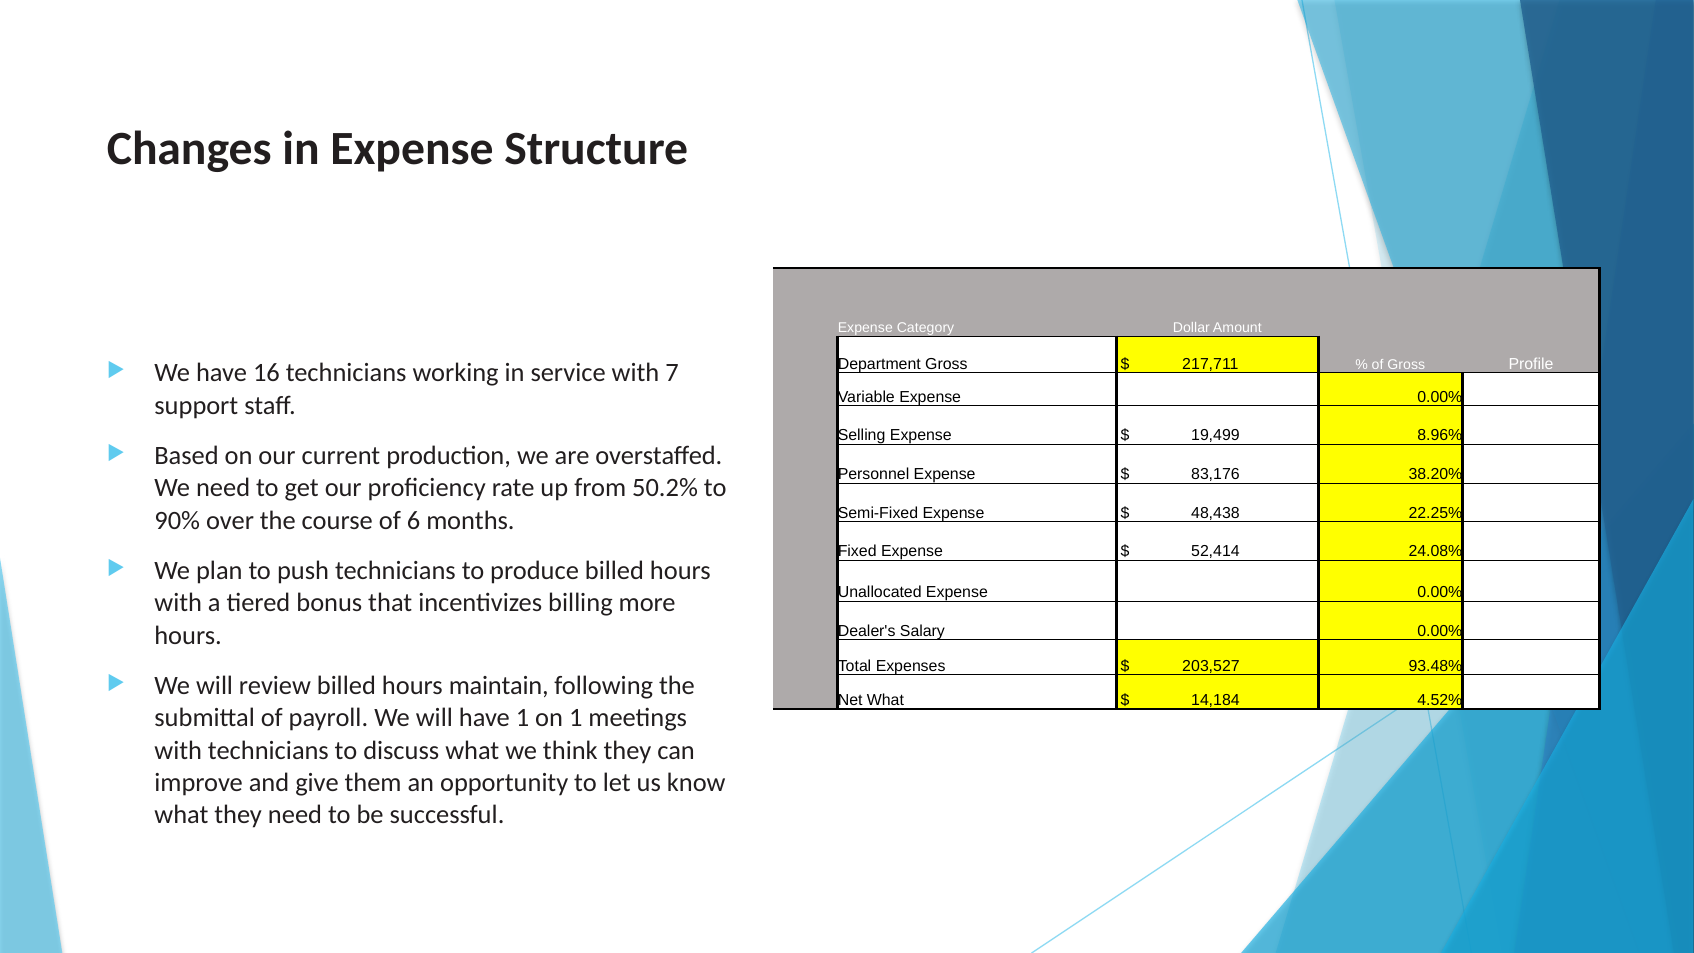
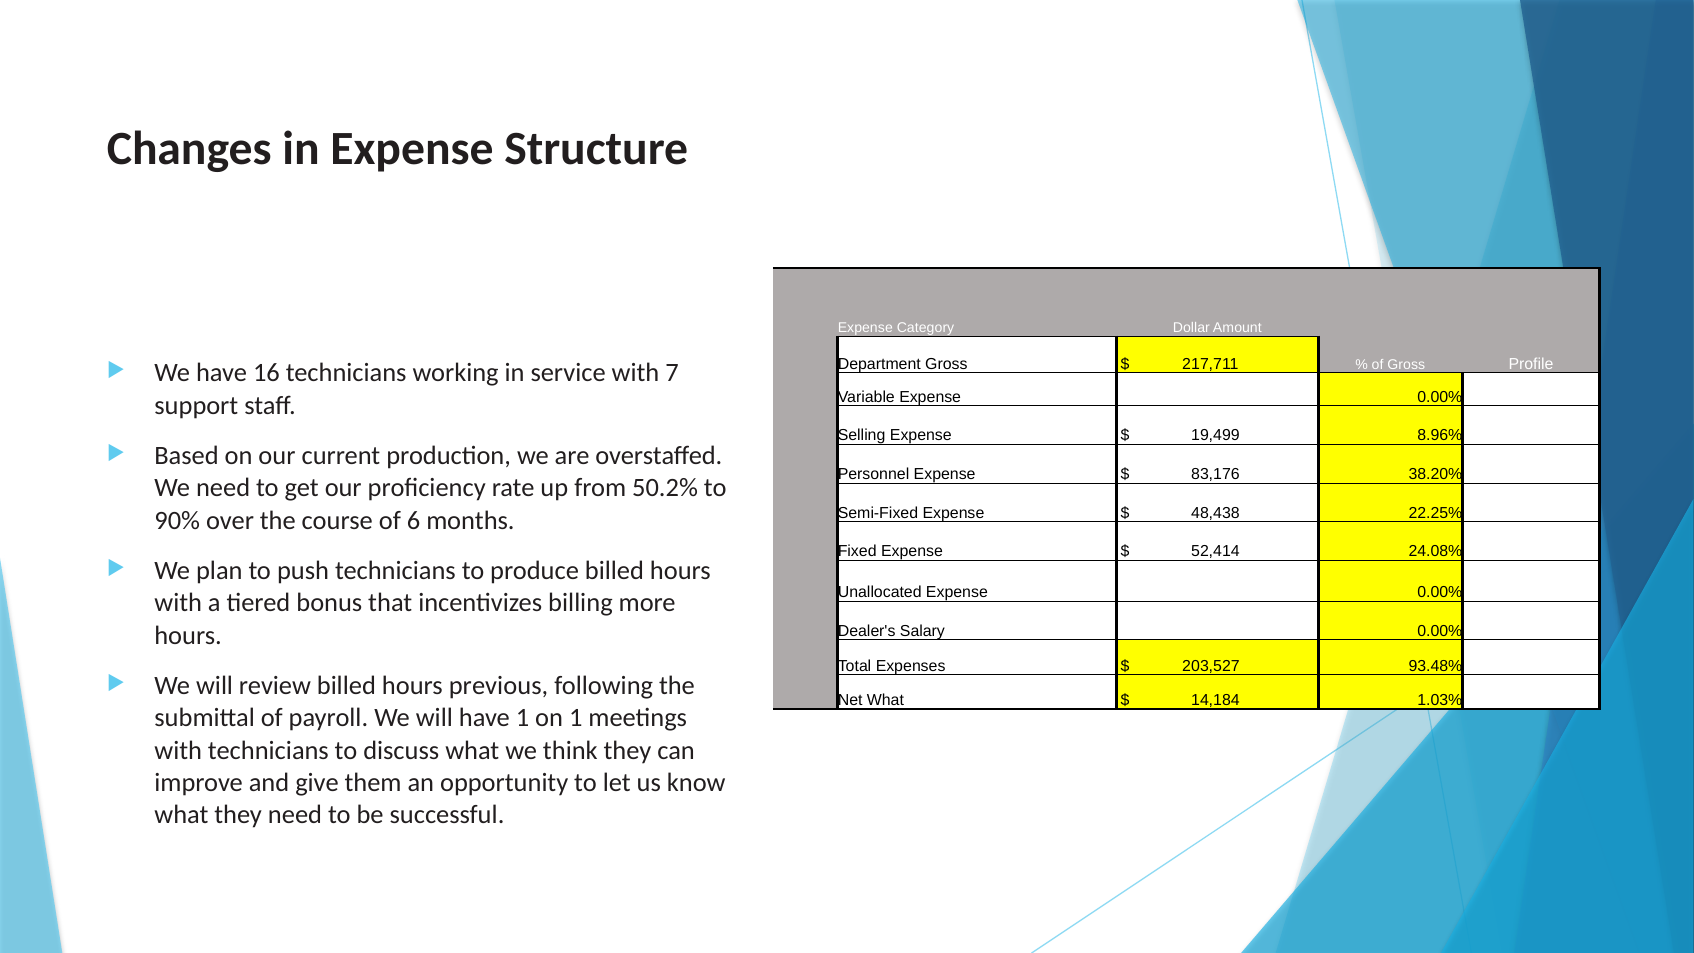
maintain: maintain -> previous (499, 685)
4.52%: 4.52% -> 1.03% (1440, 700)
